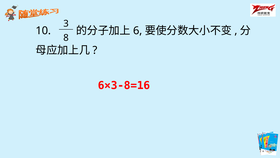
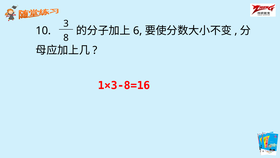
6×3-8=16: 6×3-8=16 -> 1×3-8=16 (124, 85)
